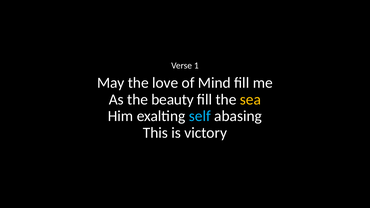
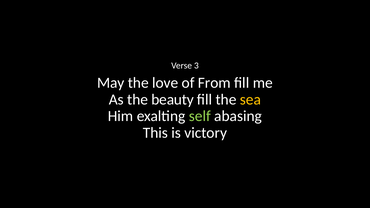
1: 1 -> 3 (196, 66)
Mind: Mind -> From (214, 83)
self colour: light blue -> light green (200, 116)
